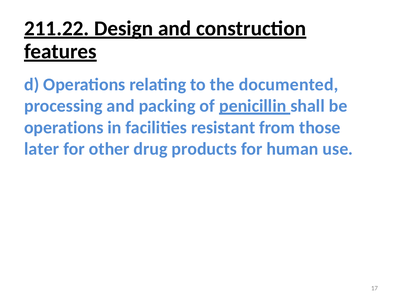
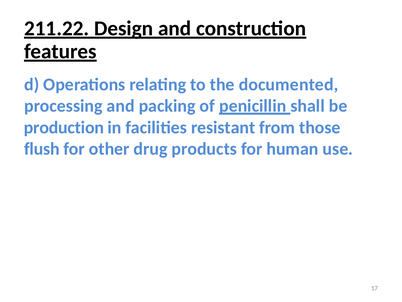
operations: operations -> production (64, 127)
later: later -> flush (42, 149)
